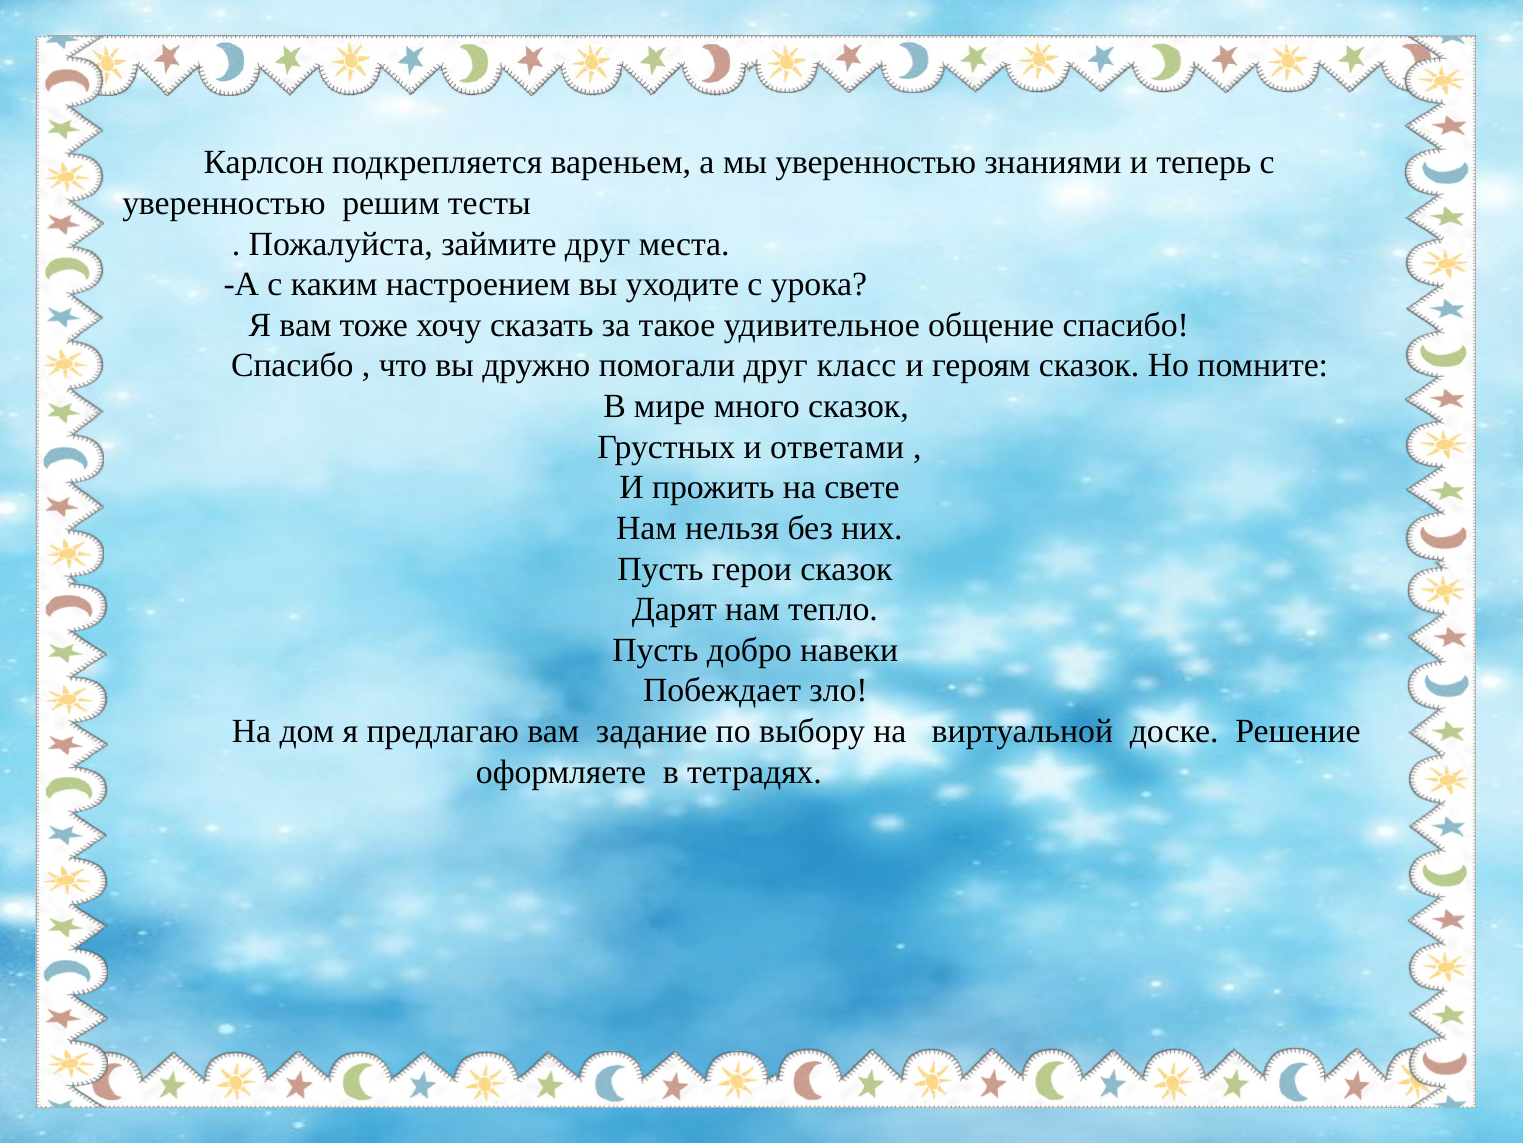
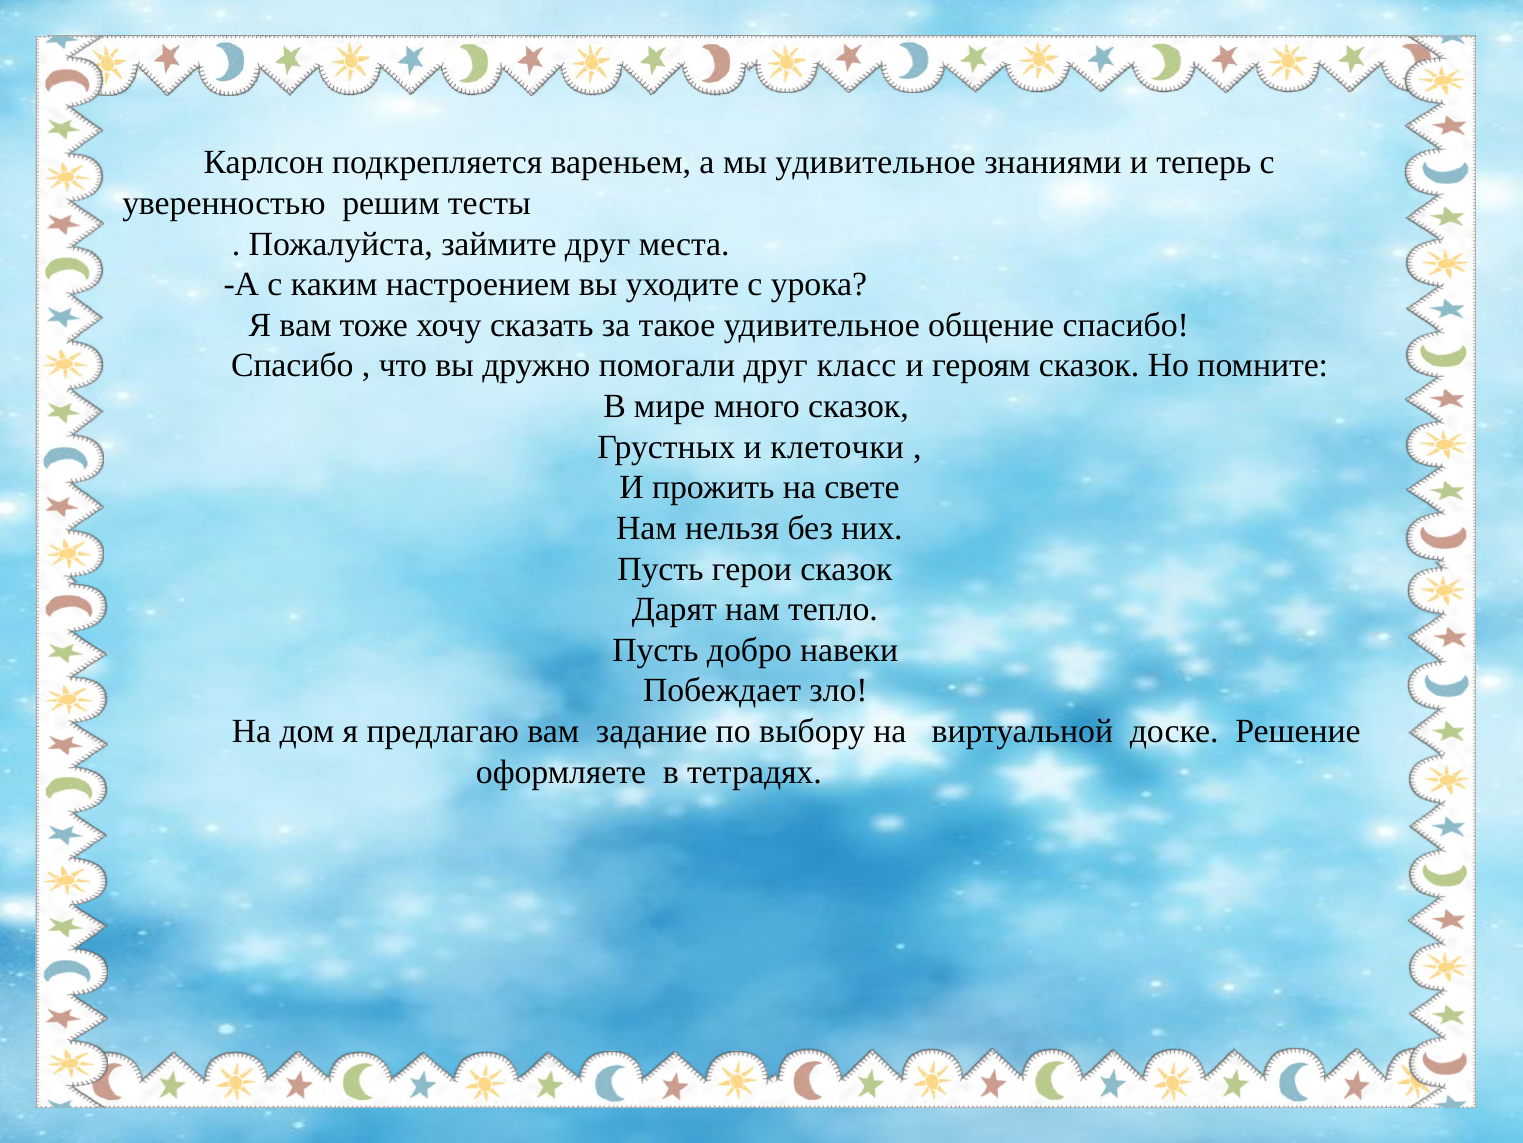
мы уверенностью: уверенностью -> удивительное (875, 163)
ответами: ответами -> клеточки (837, 447)
